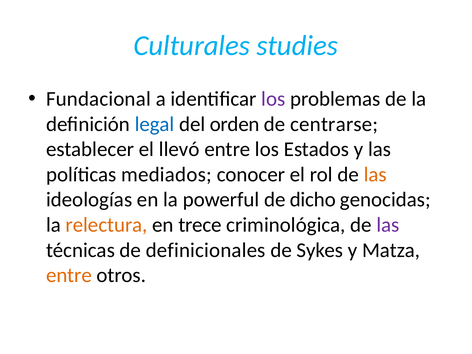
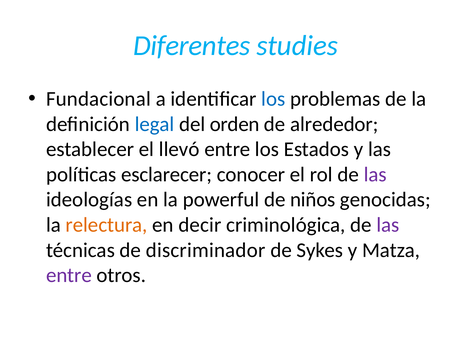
Culturales: Culturales -> Diferentes (192, 46)
los colour: purple -> blue (273, 99)
centrarse: centrarse -> alrededor (334, 124)
mediados: mediados -> esclarecer (167, 175)
las colour: orange -> purple (375, 175)
dicho: dicho -> niños (313, 200)
trece: trece -> decir (200, 225)
definicionales: definicionales -> discriminador (206, 250)
entre colour: orange -> purple (69, 275)
